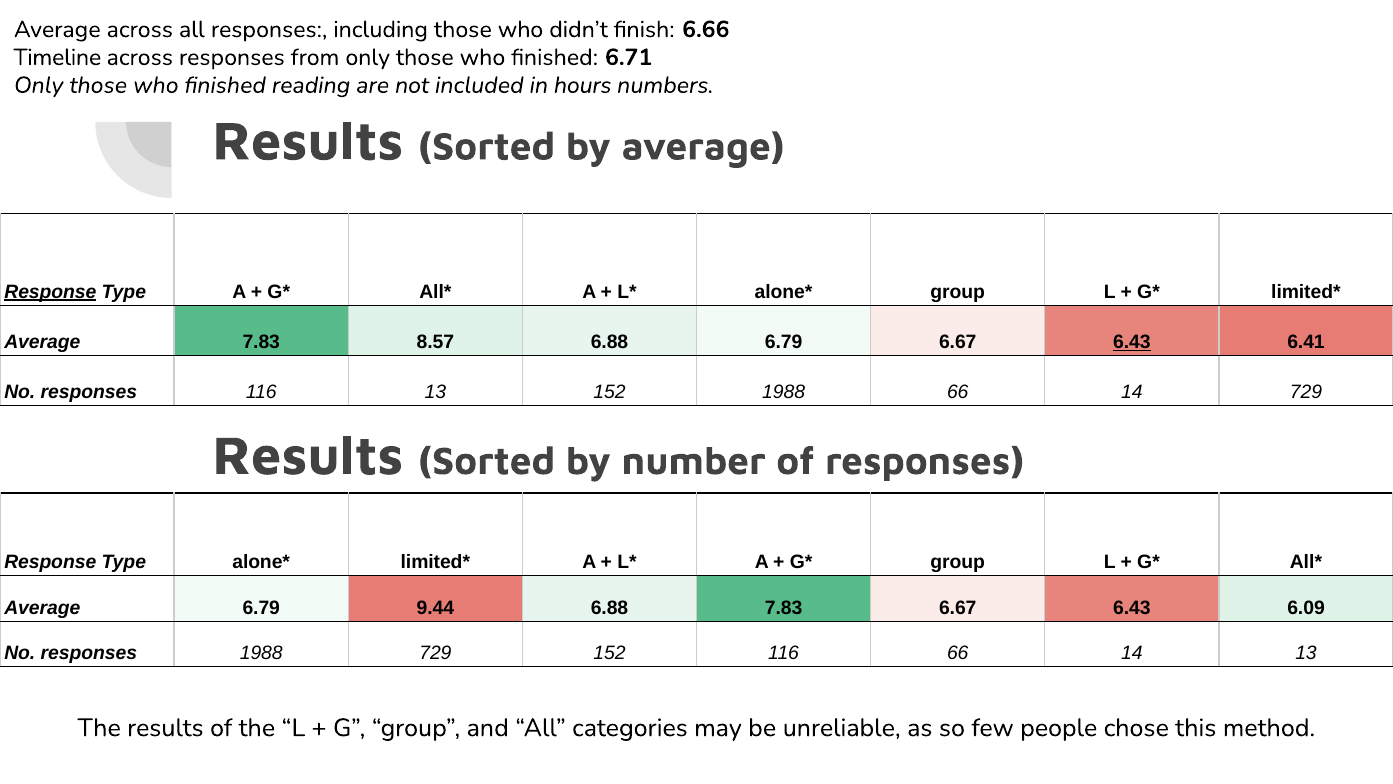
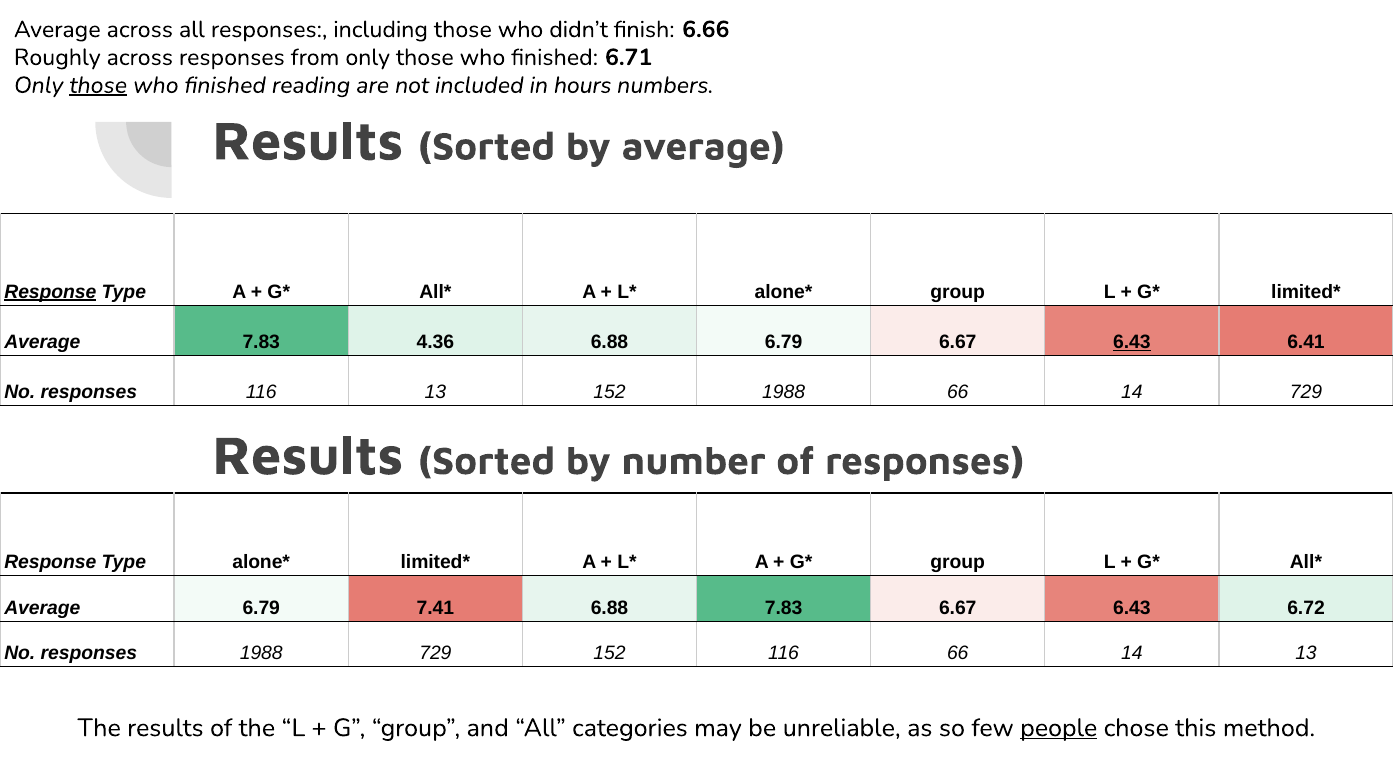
Timeline: Timeline -> Roughly (57, 57)
those underline: none -> present (98, 85)
8.57: 8.57 -> 4.36 (435, 342)
9.44: 9.44 -> 7.41 (435, 607)
6.09: 6.09 -> 6.72 (1306, 607)
people underline: none -> present (1059, 727)
